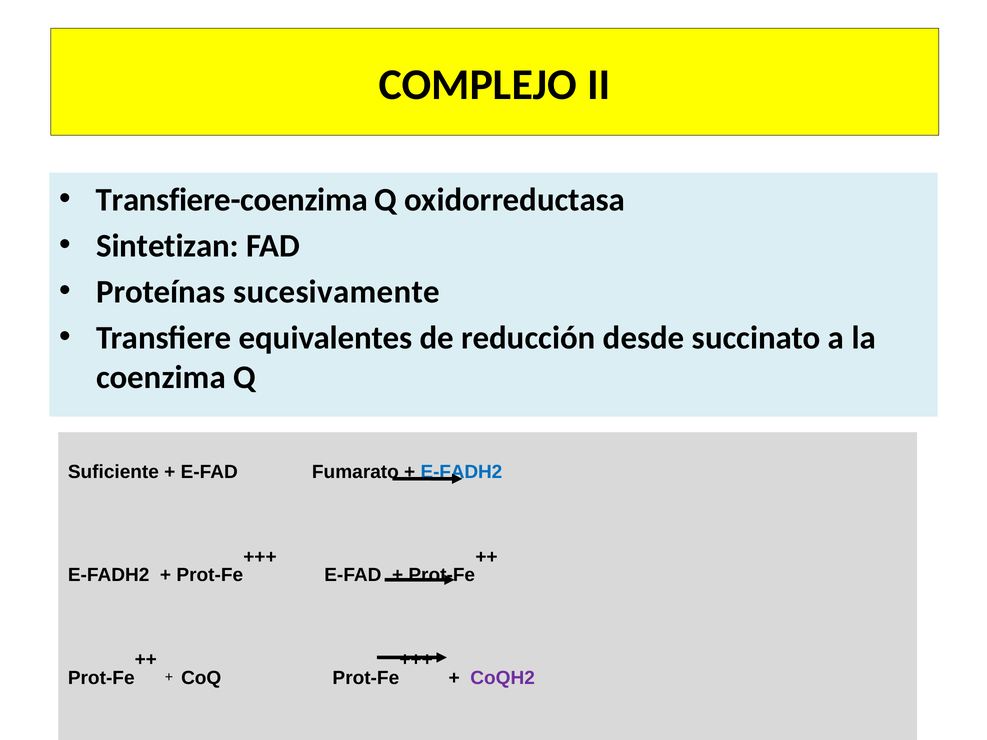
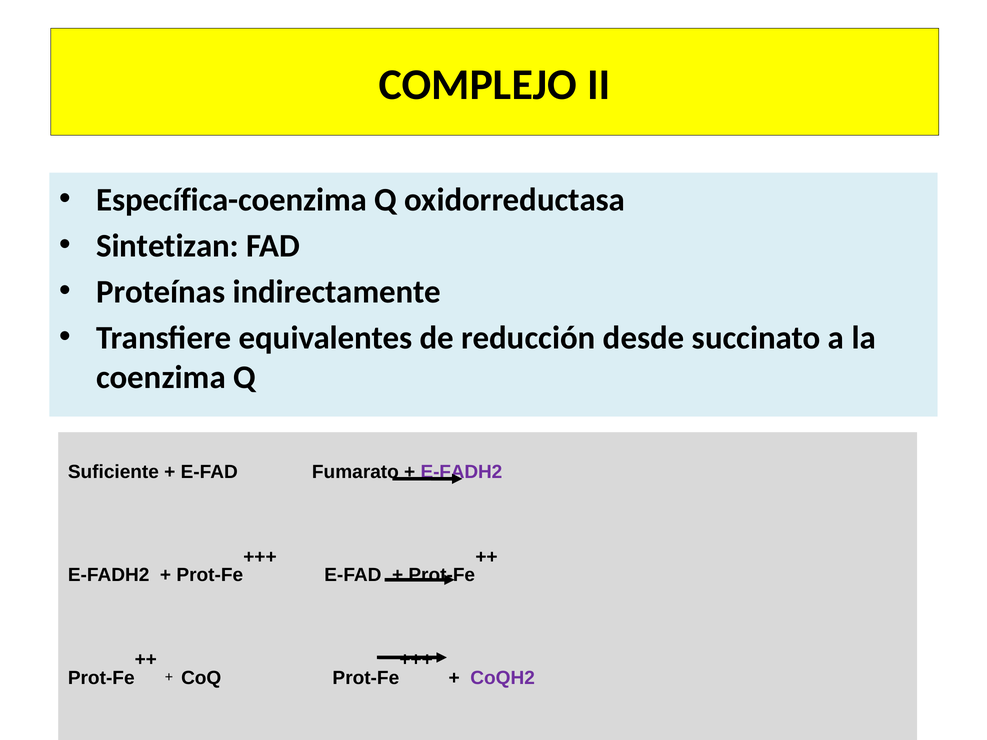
Transfiere-coenzima: Transfiere-coenzima -> Específica-coenzima (232, 200)
sucesivamente: sucesivamente -> indirectamente (337, 292)
E-FADH2 colour: blue -> purple (461, 472)
